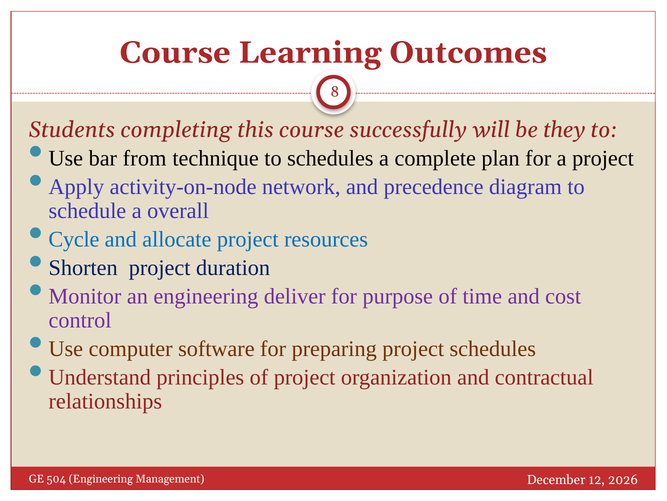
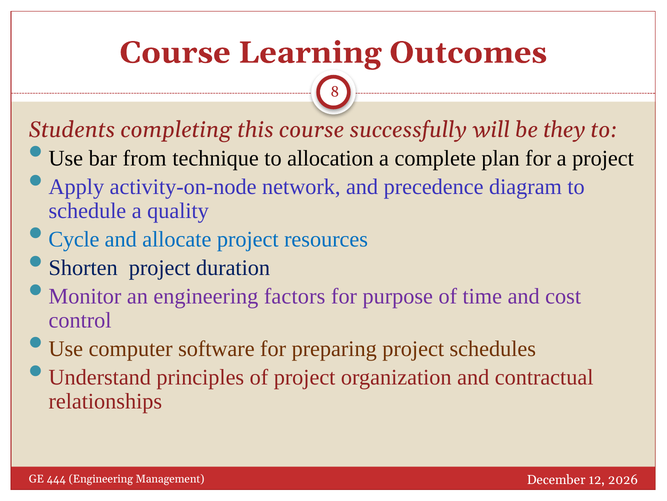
to schedules: schedules -> allocation (330, 158)
overall: overall -> quality (178, 211)
deliver: deliver -> factors (295, 296)
504: 504 -> 444 (56, 478)
